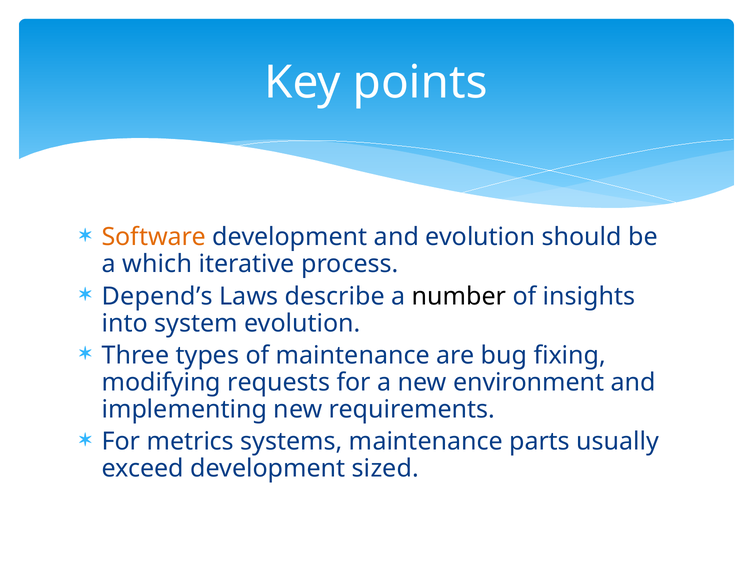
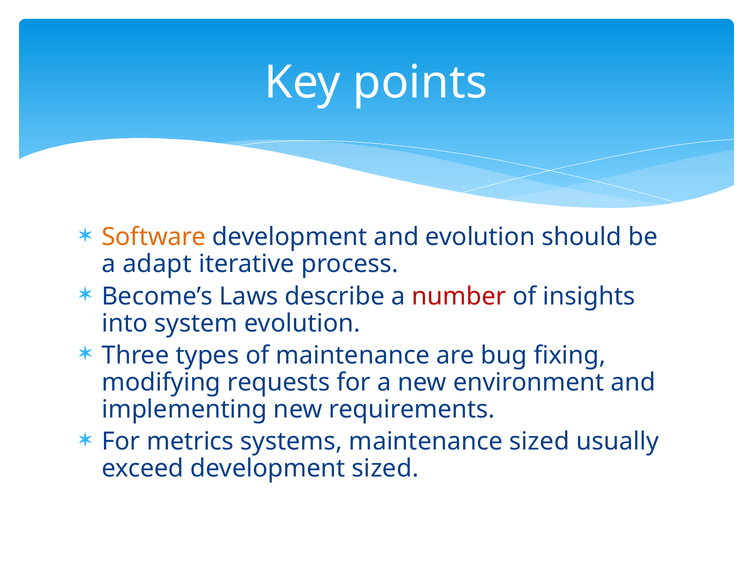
which: which -> adapt (157, 264)
Depend’s: Depend’s -> Become’s (157, 296)
number colour: black -> red (459, 296)
maintenance parts: parts -> sized (539, 442)
